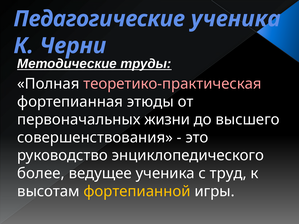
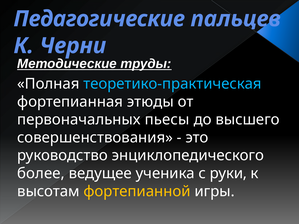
Педагогические ученика: ученика -> пальцев (236, 19)
теоретико-практическая colour: pink -> light blue (172, 84)
жизни: жизни -> пьесы (167, 120)
труд: труд -> руки (228, 174)
